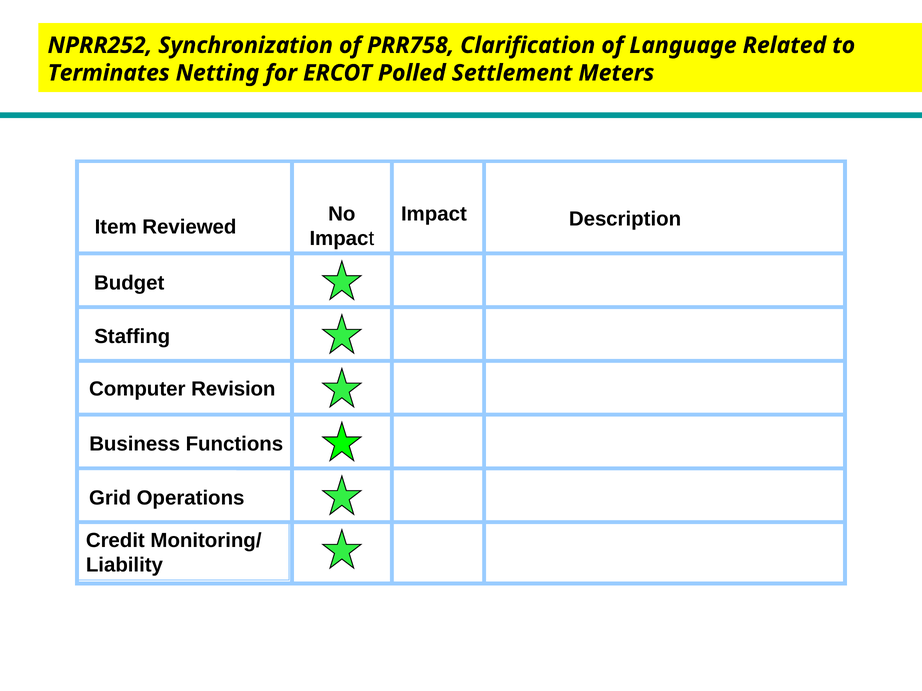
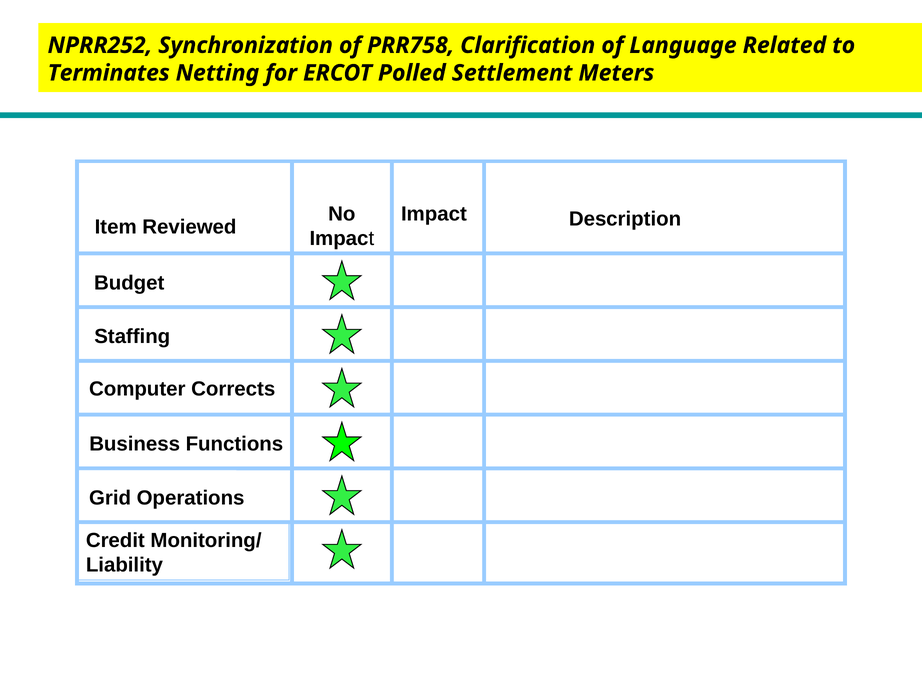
Revision: Revision -> Corrects (233, 389)
